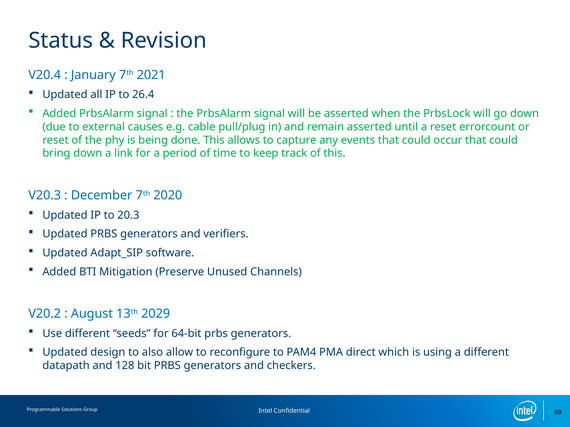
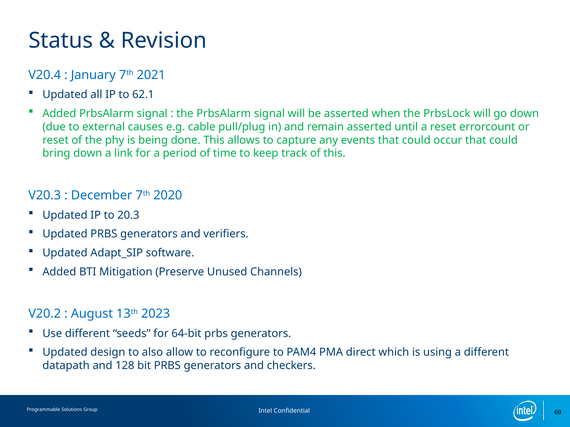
26.4: 26.4 -> 62.1 (143, 95)
2029: 2029 -> 2023 (156, 314)
